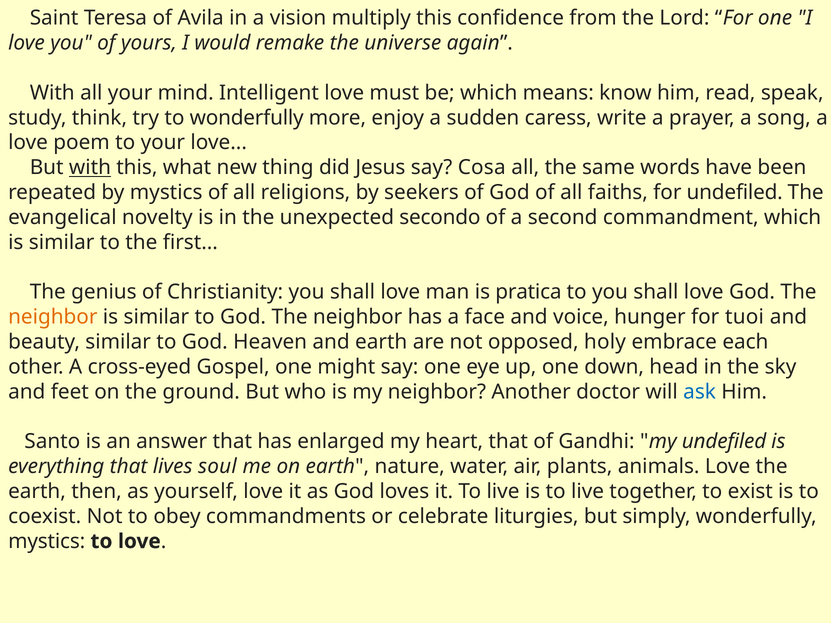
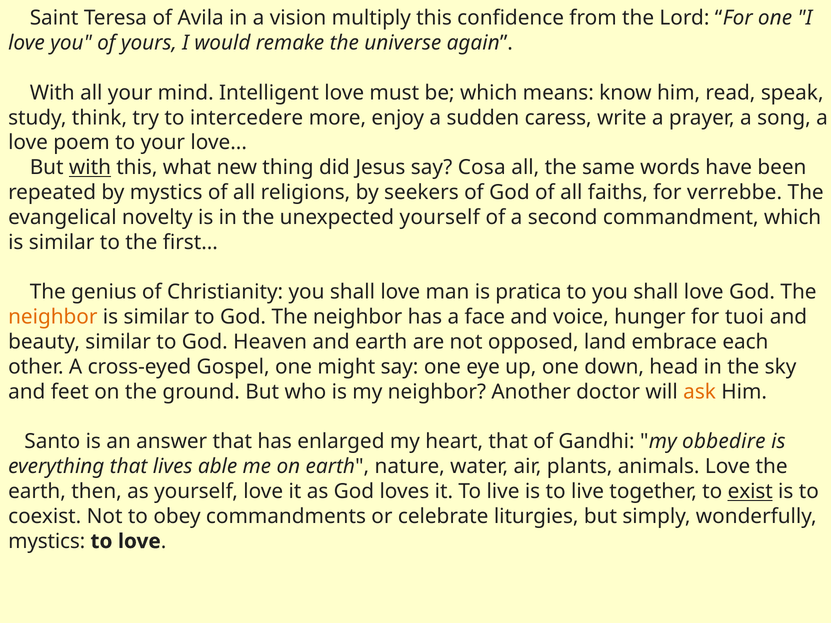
to wonderfully: wonderfully -> intercedere (247, 118)
for undefiled: undefiled -> verrebbe (735, 192)
unexpected secondo: secondo -> yourself (440, 217)
holy: holy -> land (605, 342)
ask colour: blue -> orange (700, 392)
my undefiled: undefiled -> obbedire (724, 442)
soul: soul -> able (218, 467)
exist underline: none -> present (750, 492)
